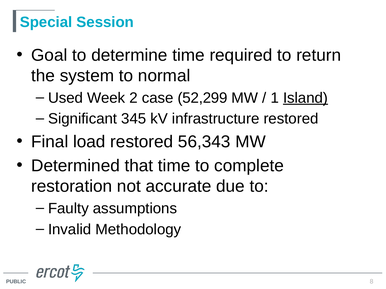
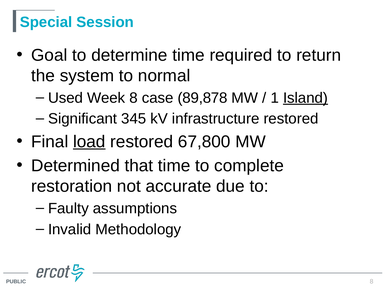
Week 2: 2 -> 8 (133, 98)
52,299: 52,299 -> 89,878 (203, 98)
load underline: none -> present (89, 142)
56,343: 56,343 -> 67,800 (204, 142)
